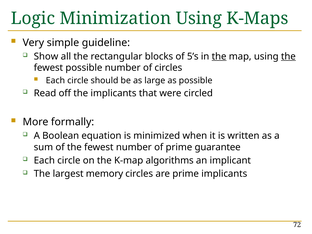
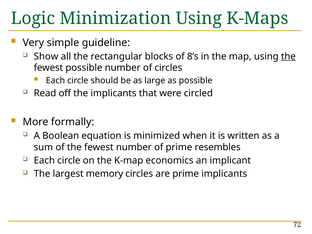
5’s: 5’s -> 8’s (193, 56)
the underline: present -> none (219, 56)
guarantee: guarantee -> resembles (218, 147)
algorithms: algorithms -> economics (170, 161)
